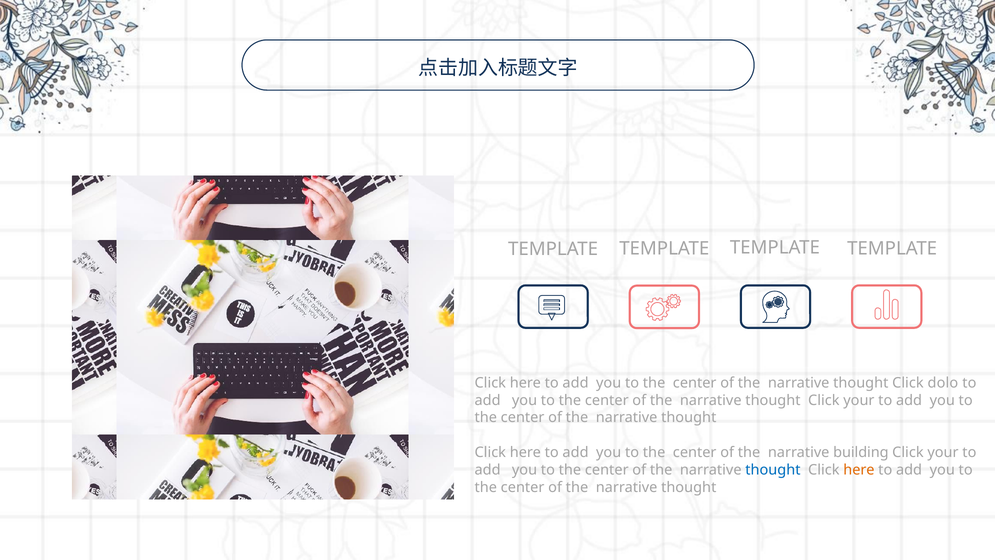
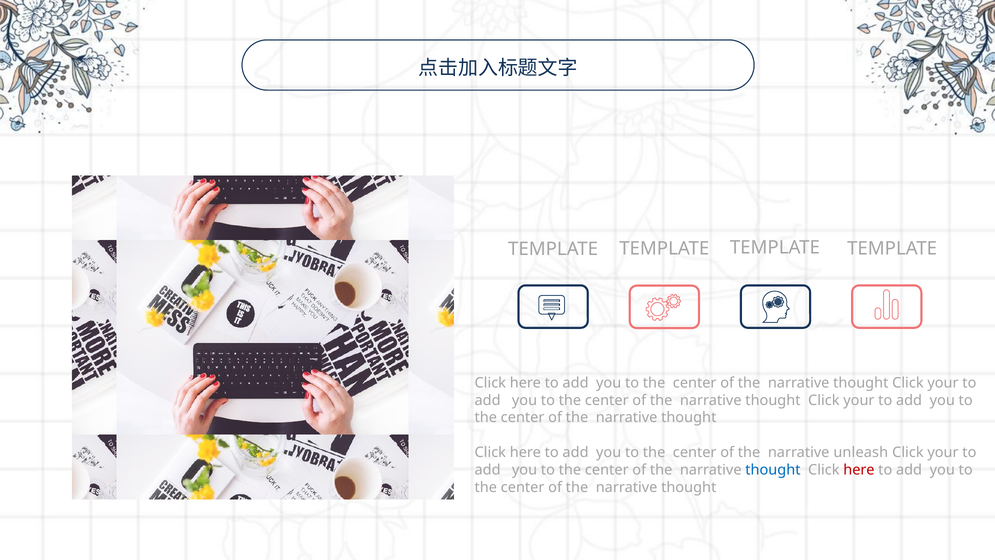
dolo: dolo -> your (943, 383)
building: building -> unleash (861, 452)
here colour: orange -> red (859, 470)
